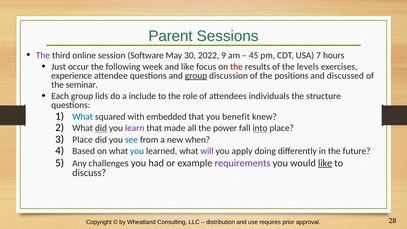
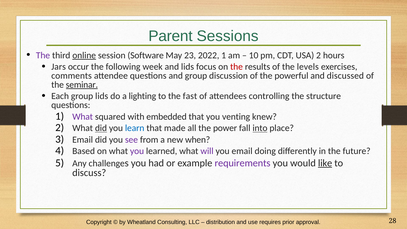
online underline: none -> present (84, 55)
30: 30 -> 23 (190, 55)
2022 9: 9 -> 1 (224, 55)
45: 45 -> 10 (254, 55)
USA 7: 7 -> 2 (319, 55)
Just: Just -> Jars (59, 67)
and like: like -> lids (188, 67)
experience: experience -> comments (72, 76)
group underline: present -> none (196, 76)
positions: positions -> powerful (291, 76)
seminar underline: none -> present (82, 85)
include: include -> lighting (142, 96)
role: role -> fast (190, 96)
individuals: individuals -> controlling (269, 96)
What colour: blue -> purple (83, 117)
benefit: benefit -> venting (236, 117)
learn colour: purple -> blue (135, 128)
Place: Place -> Email (83, 140)
see colour: blue -> purple (131, 140)
you colour: blue -> purple (137, 151)
you apply: apply -> email (242, 151)
